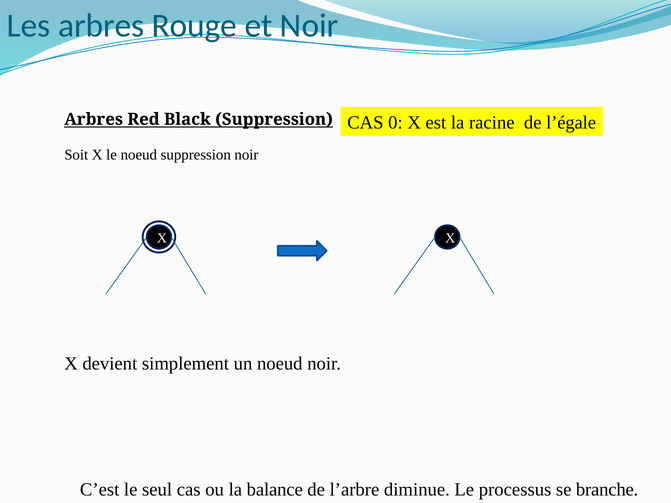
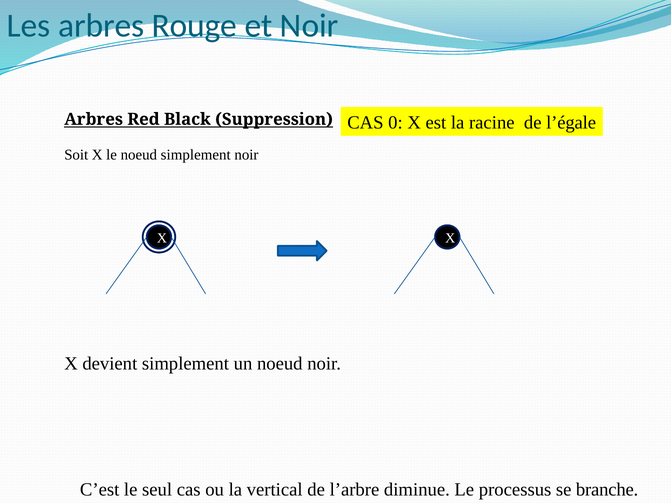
noeud suppression: suppression -> simplement (196, 155)
balance: balance -> vertical (275, 490)
